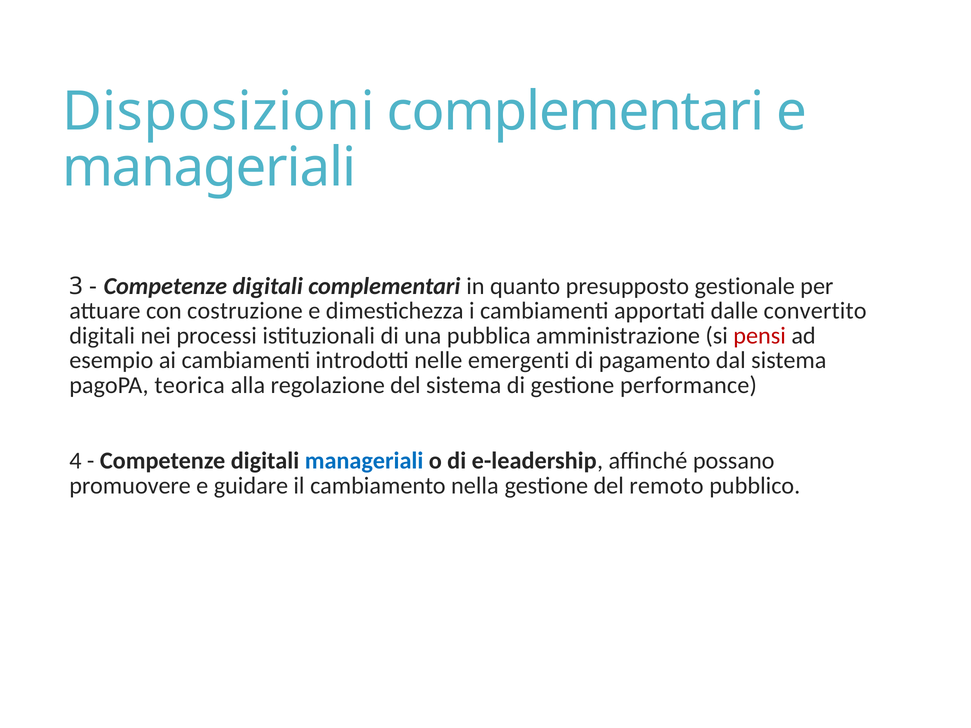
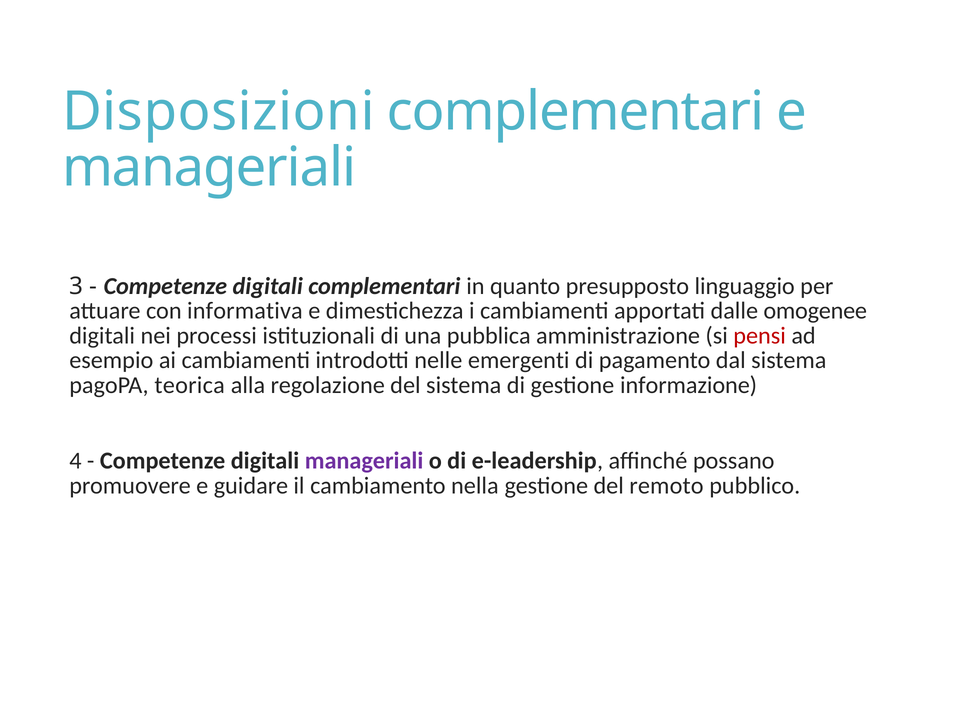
gestionale: gestionale -> linguaggio (745, 286)
costruzione: costruzione -> informativa (245, 311)
convertito: convertito -> omogenee (815, 311)
performance: performance -> informazione (689, 385)
manageriali colour: blue -> purple (364, 461)
